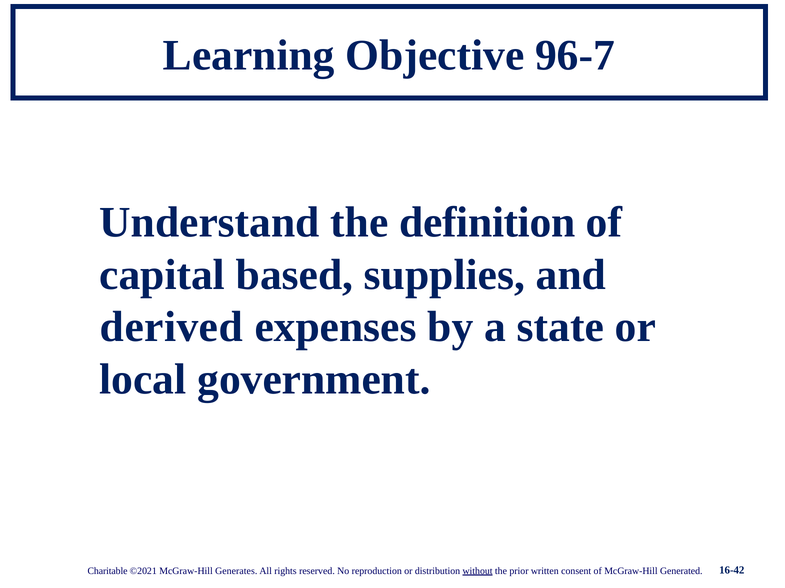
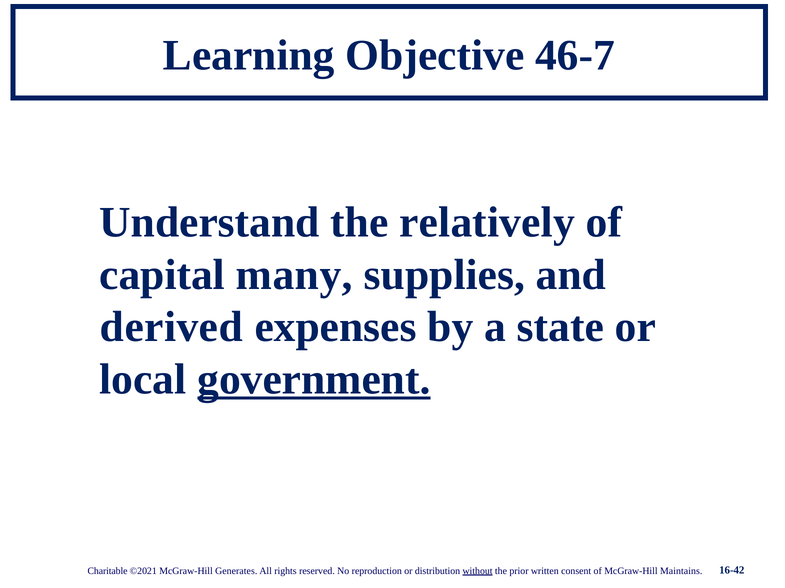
96-7: 96-7 -> 46-7 (575, 55)
definition: definition -> relatively (487, 223)
based: based -> many (294, 275)
government underline: none -> present (314, 380)
Generated: Generated -> Maintains (681, 572)
